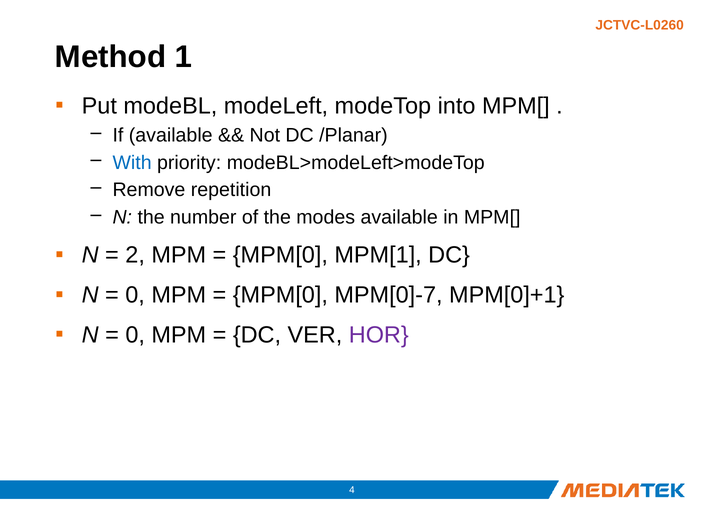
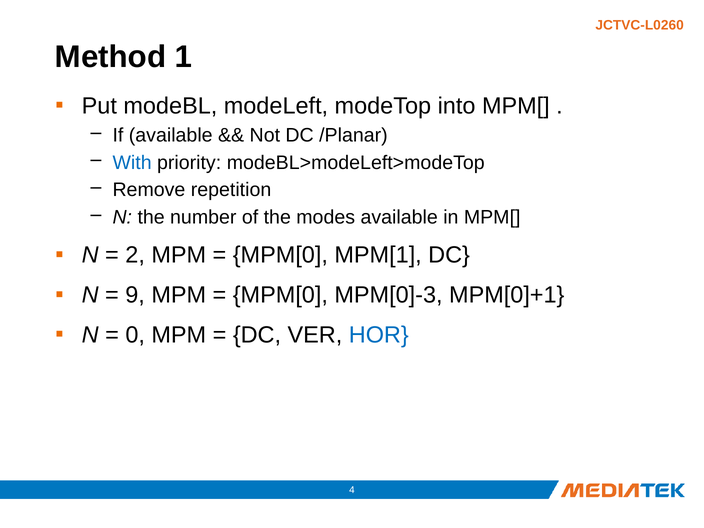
0: 0 -> 9 (135, 295)
MPM[0]-7: MPM[0]-7 -> MPM[0]-3 (388, 295)
HOR colour: purple -> blue (379, 335)
